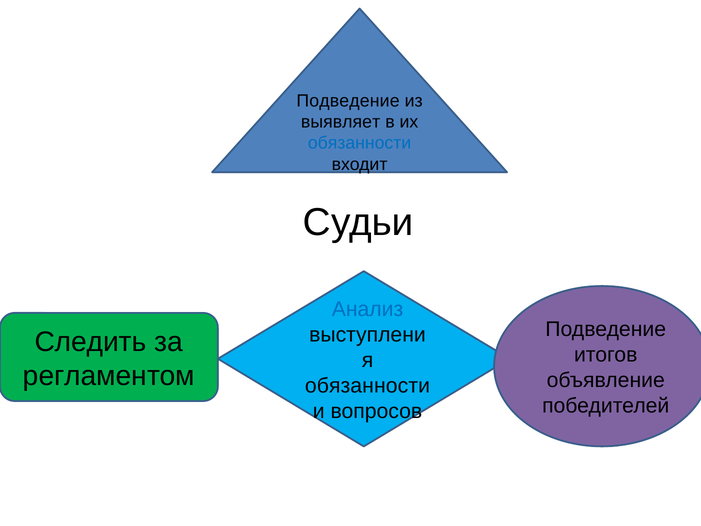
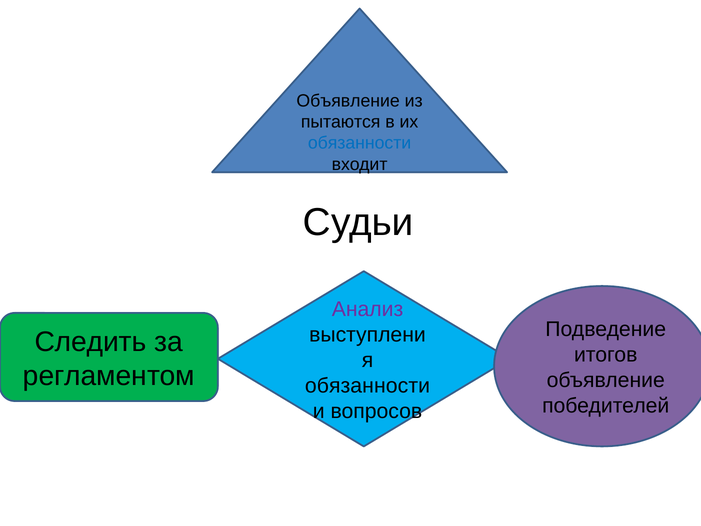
Подведение: Подведение -> Объявление (348, 101)
выявляет: выявляет -> пытаются (341, 122)
Анализ colour: blue -> purple (368, 309)
